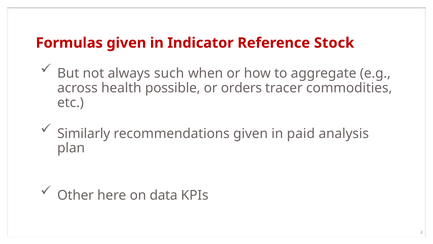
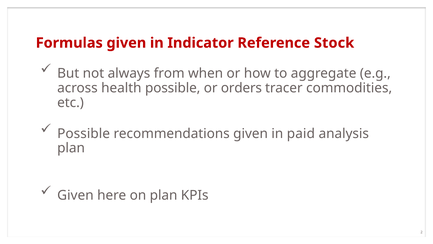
such: such -> from (169, 73)
Similarly: Similarly -> Possible (84, 133)
Other: Other -> Given (75, 195)
on data: data -> plan (164, 195)
